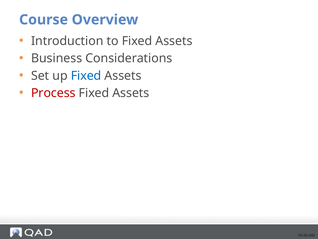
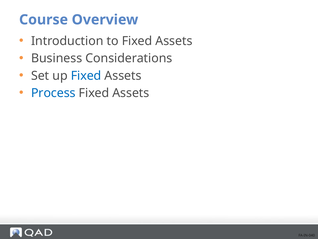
Process colour: red -> blue (53, 93)
